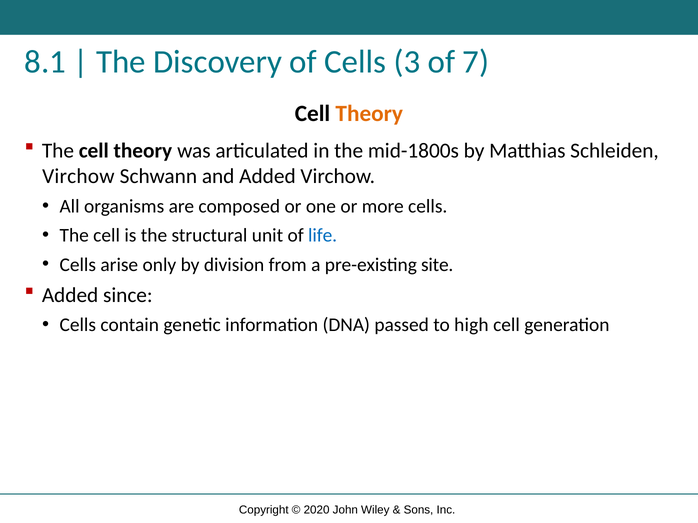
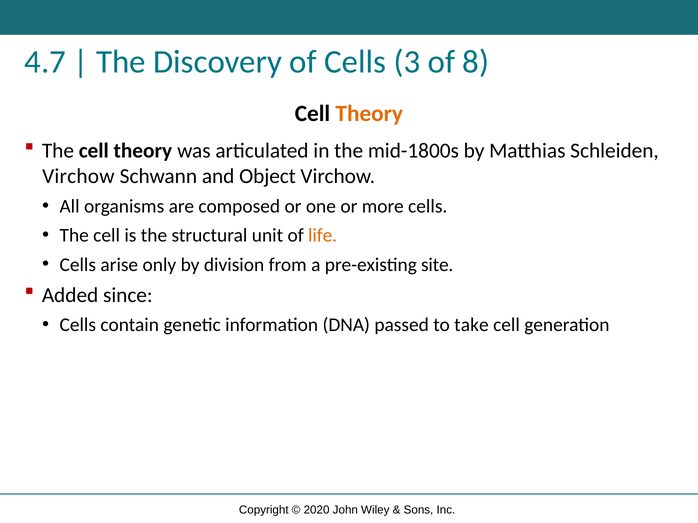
8.1: 8.1 -> 4.7 (45, 62)
7: 7 -> 8 (476, 62)
and Added: Added -> Object (268, 177)
life colour: blue -> orange (323, 236)
high: high -> take (471, 325)
